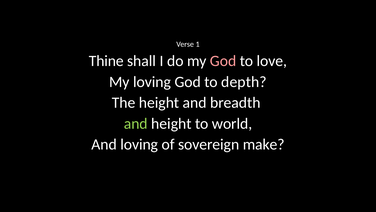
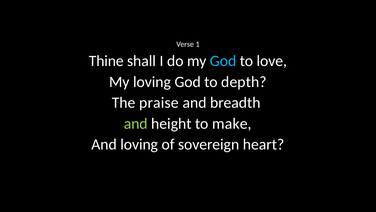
God colour: pink -> light blue (223, 61)
The height: height -> praise (159, 102)
world: world -> make (232, 123)
make: make -> heart (264, 144)
